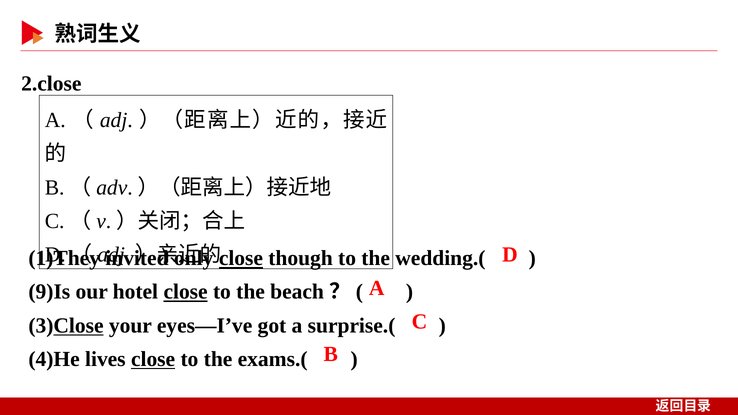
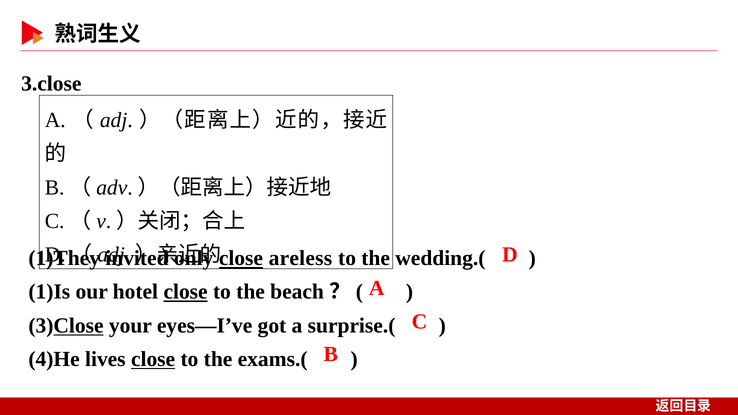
2.close: 2.close -> 3.close (51, 84)
though: though -> areless (300, 258)
9)Is: 9)Is -> 1)Is (49, 292)
